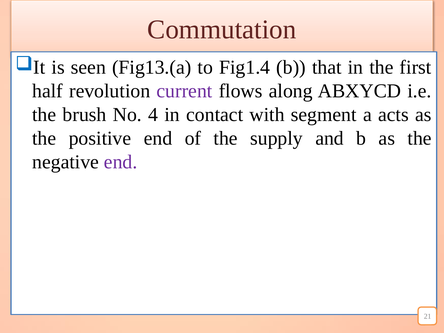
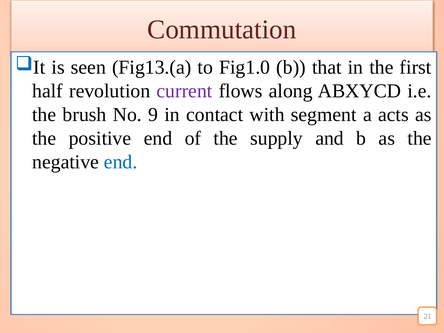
Fig1.4: Fig1.4 -> Fig1.0 (245, 67)
4: 4 -> 9 (153, 115)
end colour: purple -> blue (121, 162)
